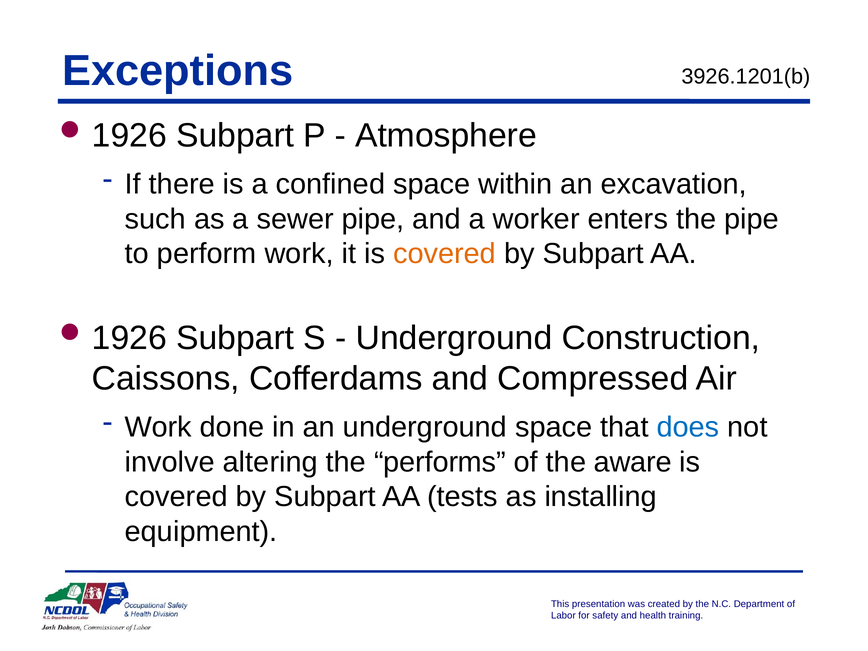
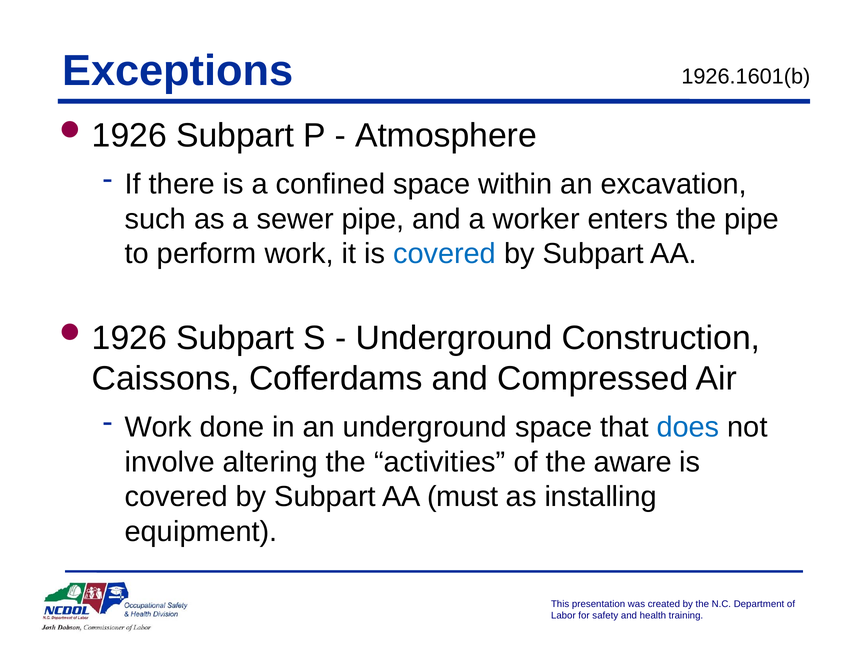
3926.1201(b: 3926.1201(b -> 1926.1601(b (746, 77)
covered colour: orange -> blue (445, 254)
performs: performs -> activities (440, 462)
tests: tests -> must (463, 497)
